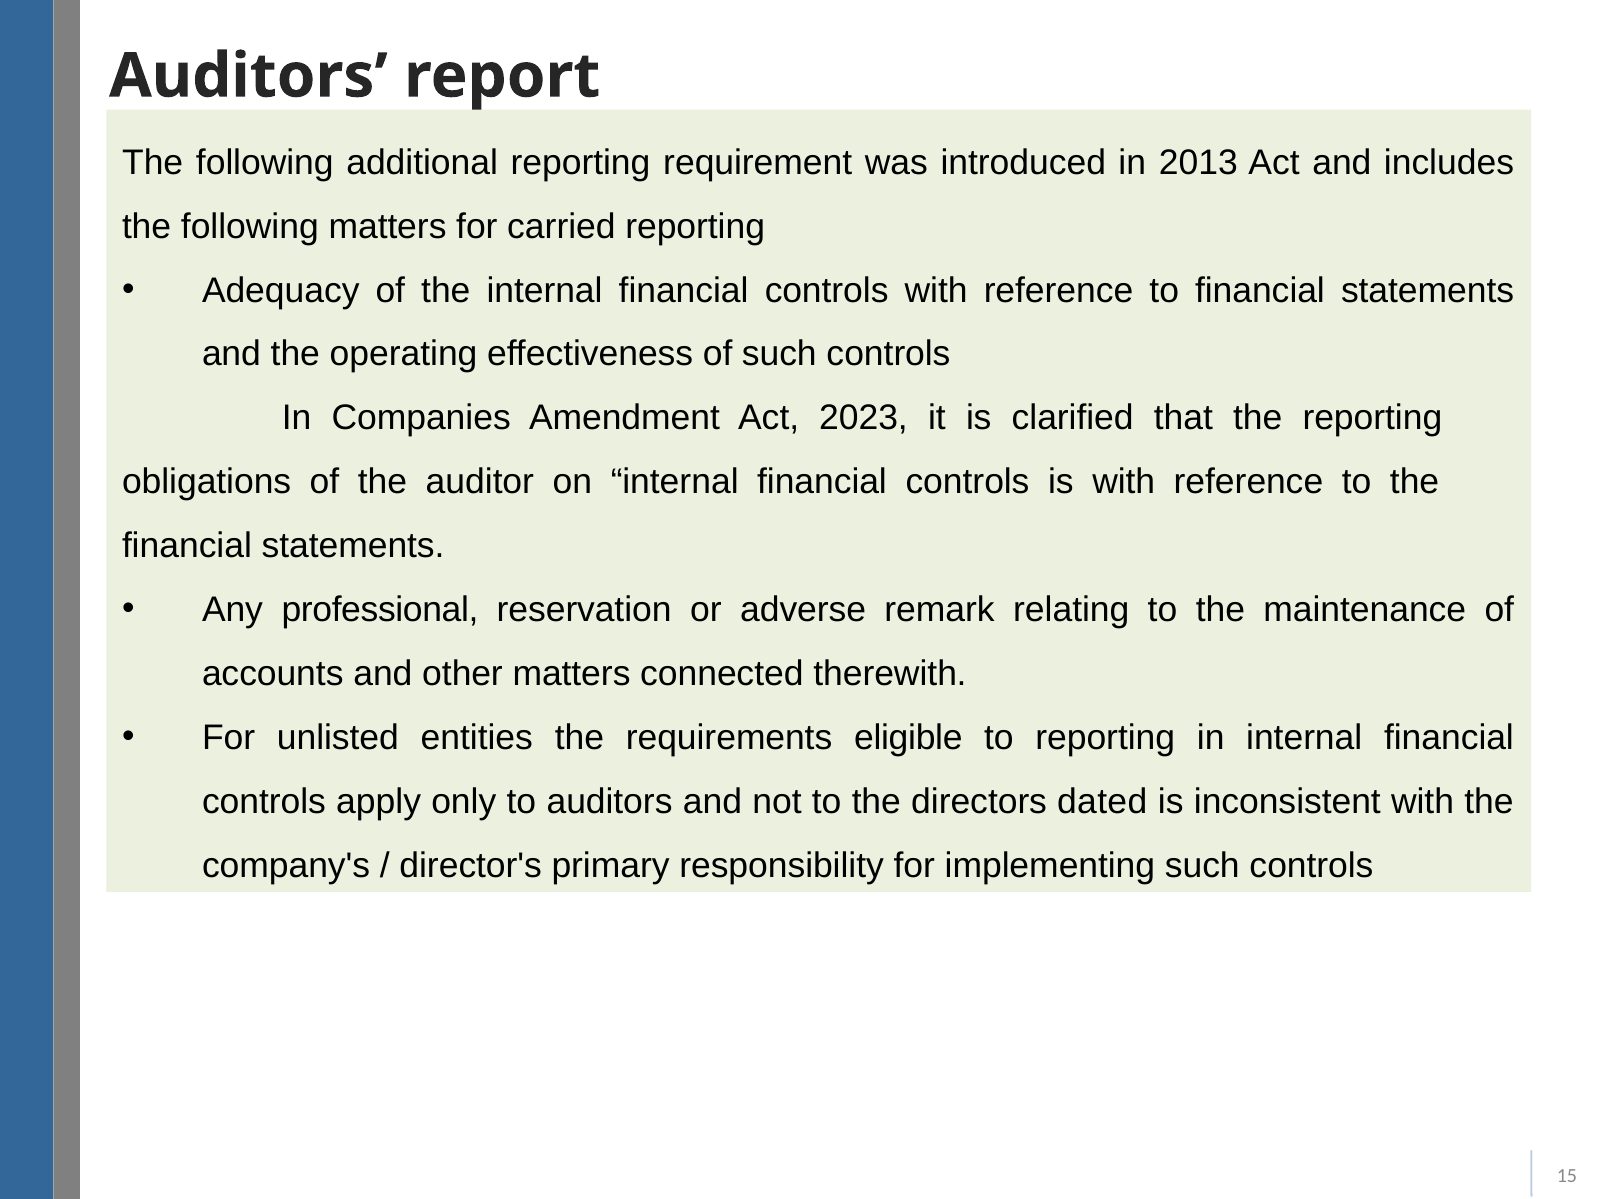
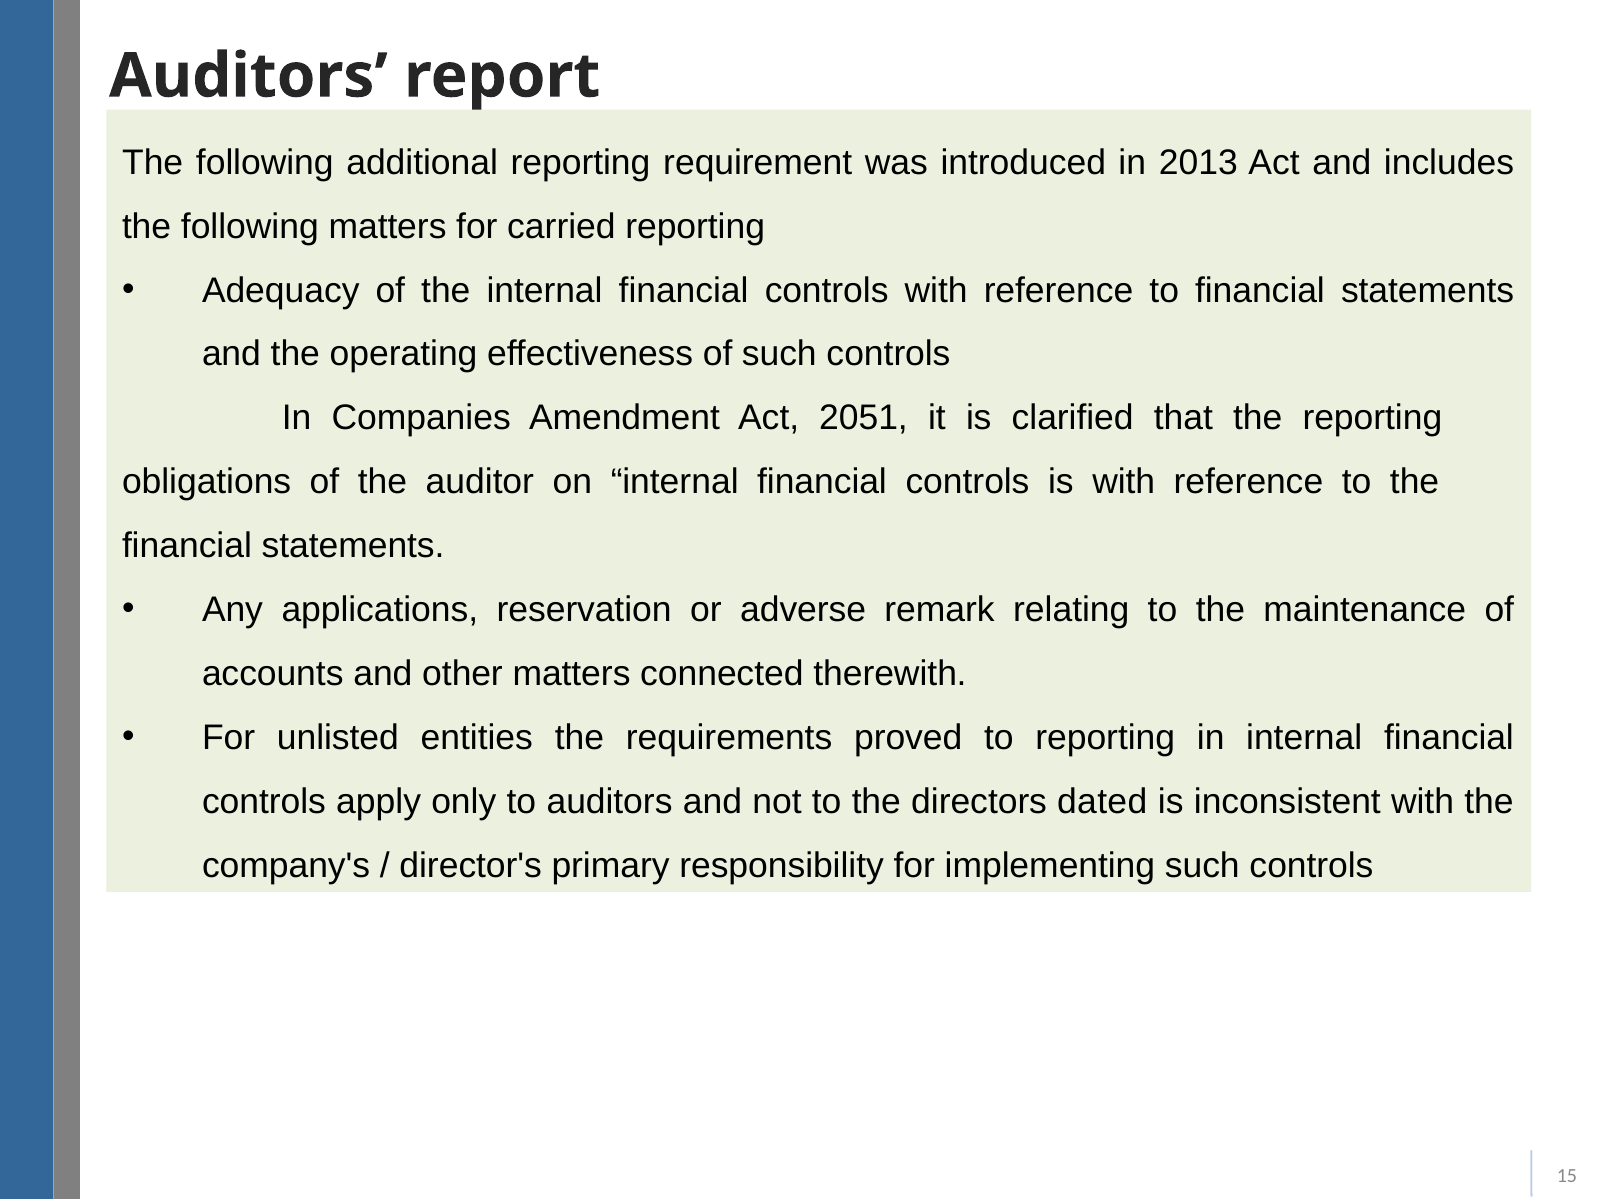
2023: 2023 -> 2051 (863, 418)
professional: professional -> applications (380, 610)
eligible: eligible -> proved (908, 737)
